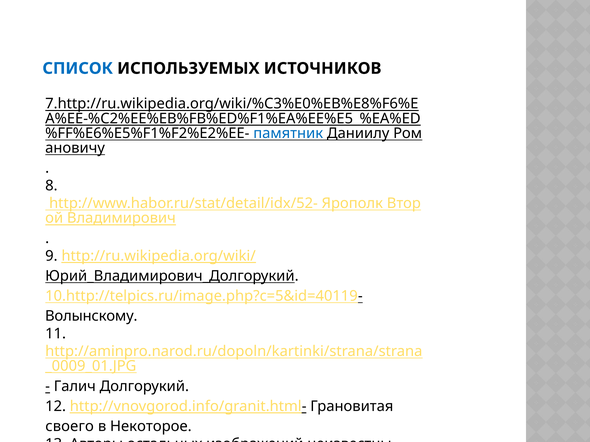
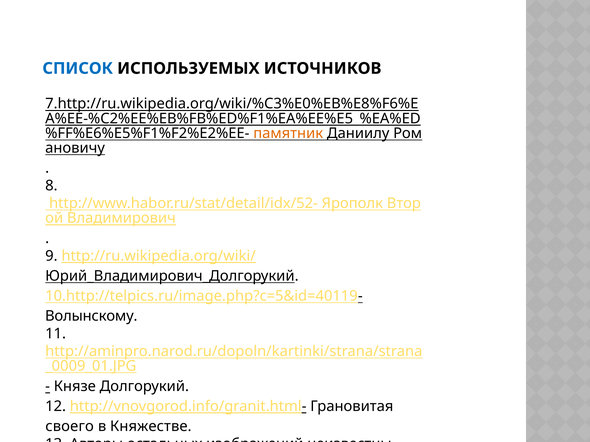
памятник colour: blue -> orange (288, 133)
Галич: Галич -> Князе (75, 387)
Некоторое: Некоторое -> Княжестве (151, 427)
